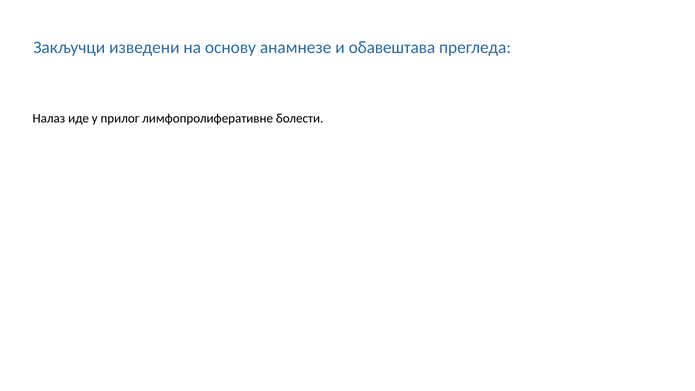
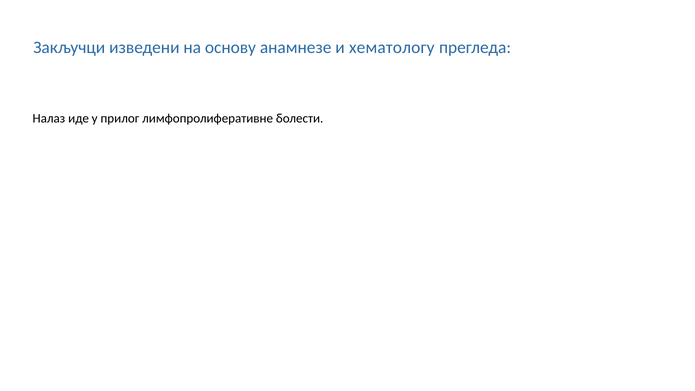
обавештава: обавештава -> хематологу (392, 47)
